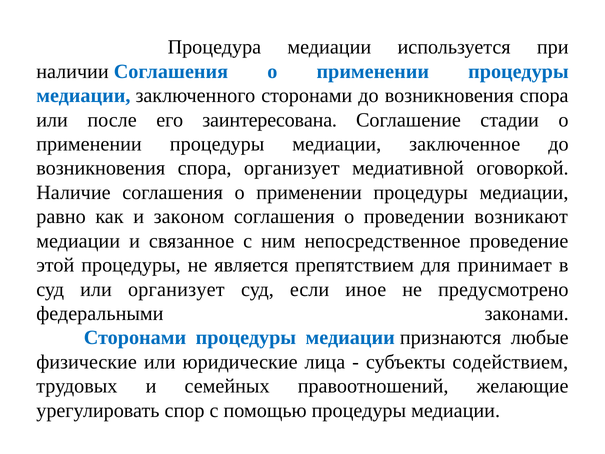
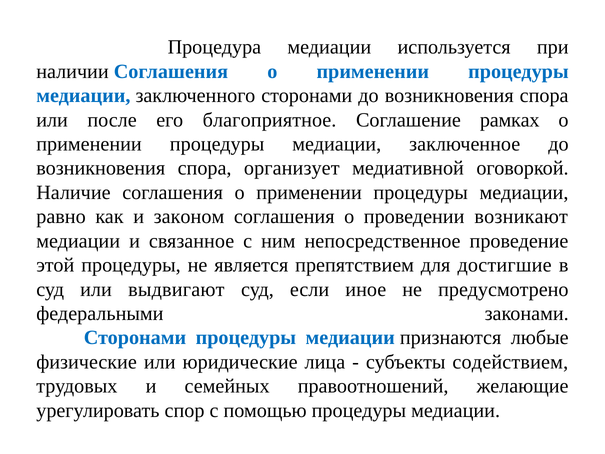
заинтересована: заинтересована -> благоприятное (270, 120)
стадии: стадии -> рамках (510, 120)
принимает: принимает -> достигшие (505, 265)
или организует: организует -> выдвигают (176, 289)
